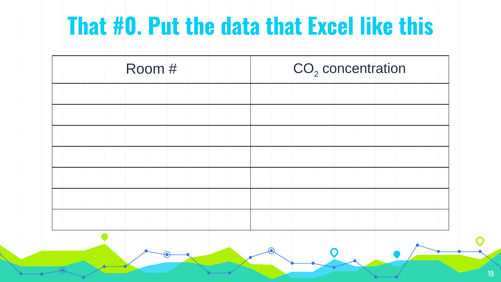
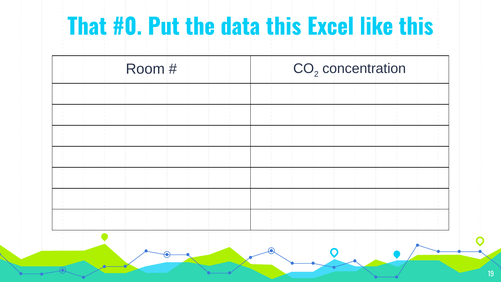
data that: that -> this (284, 27)
